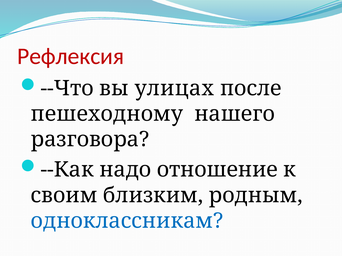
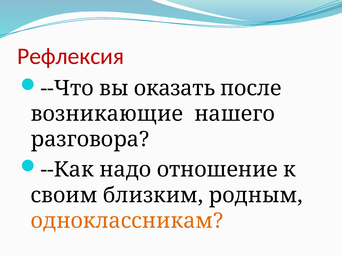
улицах: улицах -> оказать (174, 88)
пешеходному: пешеходному -> возникающие (107, 114)
одноклассникам colour: blue -> orange (127, 221)
